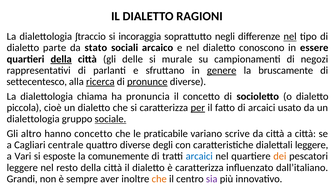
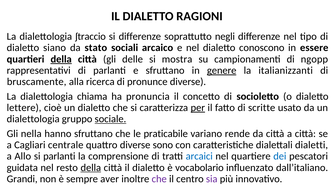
si incoraggia: incoraggia -> differenze (140, 36)
nel underline: present -> none (290, 36)
parte: parte -> siano (55, 48)
murale: murale -> mostra (177, 59)
negozi: negozi -> ngopp (314, 59)
bruscamente: bruscamente -> italianizzanti (286, 70)
settecentesco: settecentesco -> bruscamente (37, 82)
ricerca underline: present -> none (100, 82)
pronunce underline: present -> none (147, 82)
piccola: piccola -> lettere (24, 108)
di arcaici: arcaici -> scritte (262, 108)
altro: altro -> nella (31, 134)
hanno concetto: concetto -> sfruttano (93, 134)
scrive: scrive -> rende (237, 134)
degli: degli -> sono (163, 145)
dialettali leggere: leggere -> dialetti (312, 145)
Vari: Vari -> Allo (23, 156)
si esposte: esposte -> parlanti (59, 156)
comunemente: comunemente -> comprensione (119, 156)
dei colour: orange -> blue (280, 156)
leggere: leggere -> guidata (22, 167)
della underline: none -> present (91, 167)
è caratterizza: caratterizza -> vocabolario (199, 167)
che colour: orange -> purple (159, 179)
